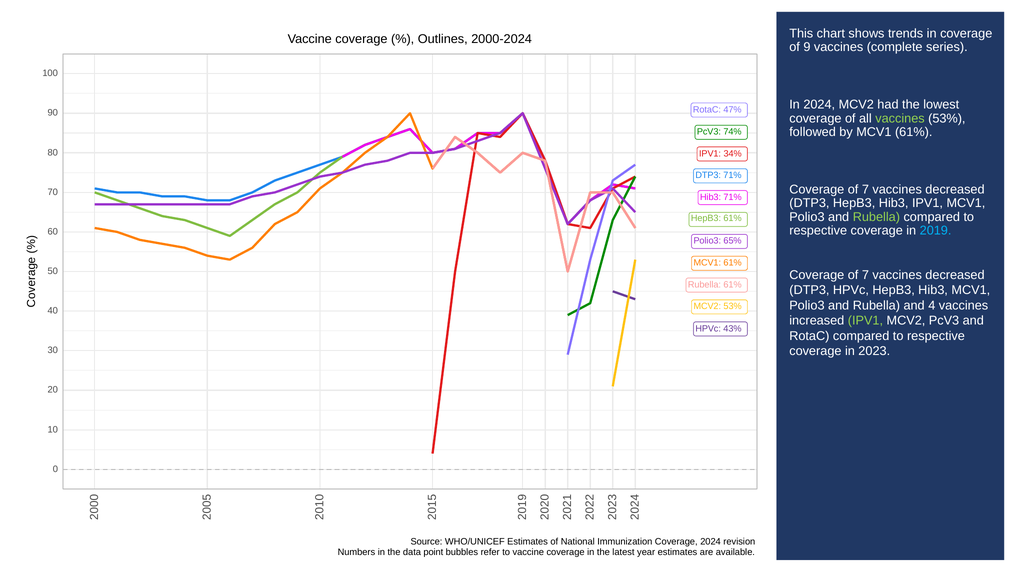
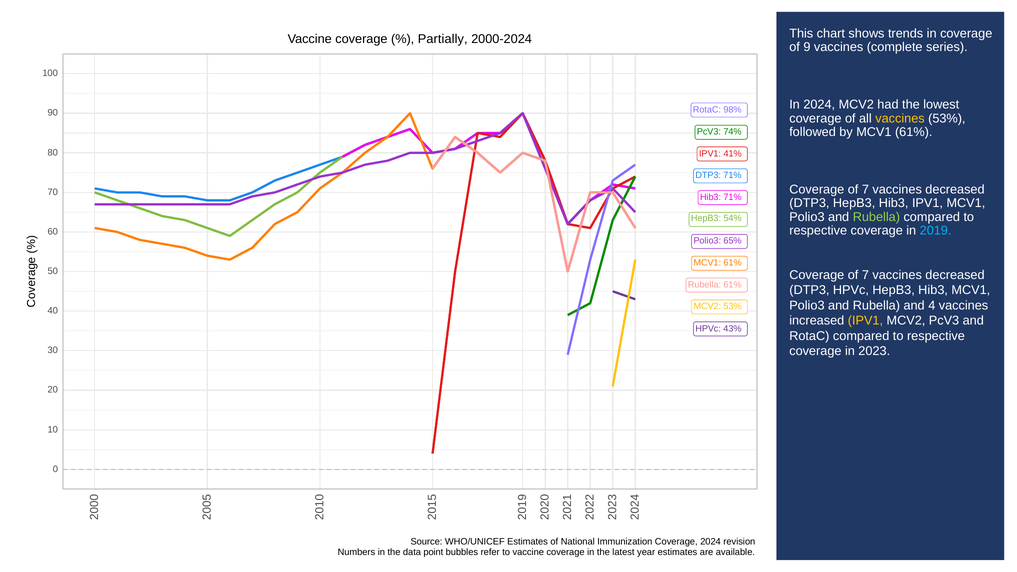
Outlines: Outlines -> Partially (443, 39)
47%: 47% -> 98% (732, 110)
vaccines colour: light green -> yellow (900, 118)
34%: 34% -> 41% (733, 154)
HepB3 61%: 61% -> 54% (733, 218)
IPV1 colour: light green -> yellow (865, 321)
